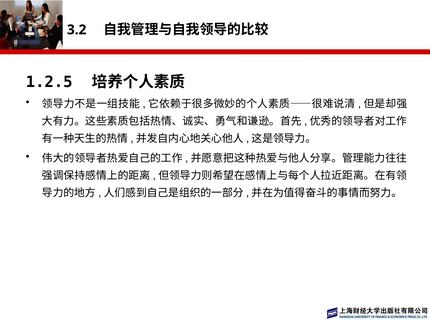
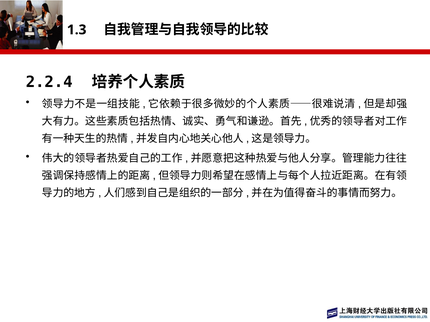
3.2: 3.2 -> 1.3 (77, 30)
1.2.5: 1.2.5 -> 2.2.4 (49, 82)
